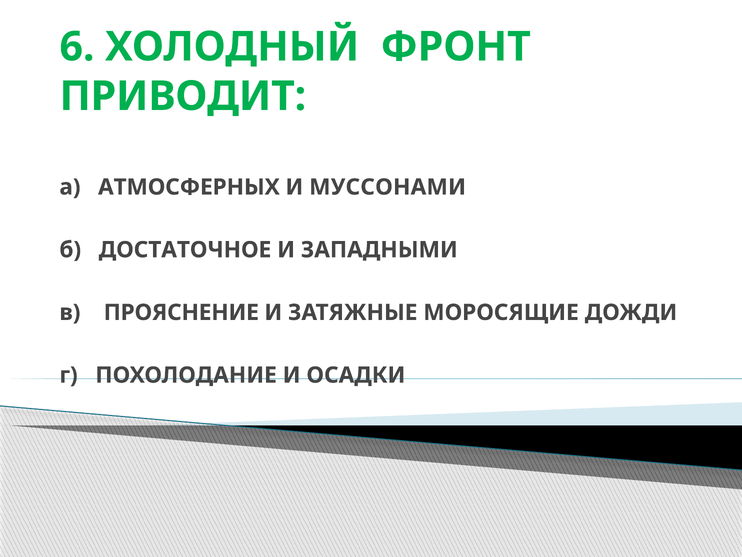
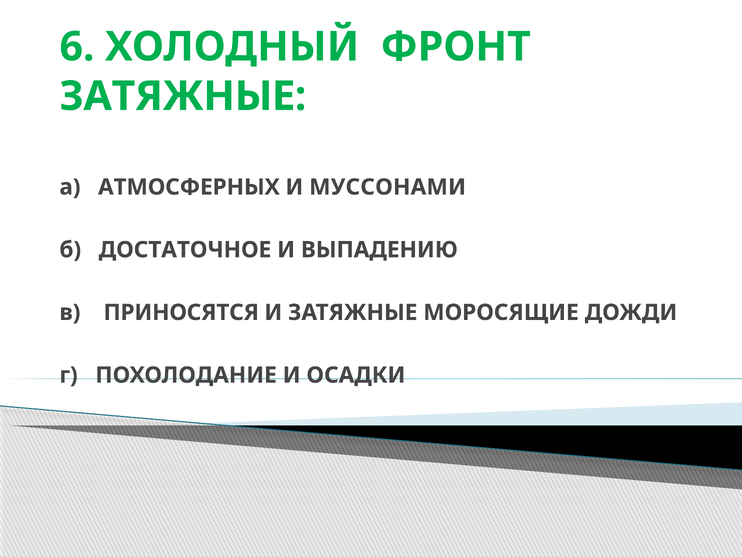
ПРИВОДИТ: ПРИВОДИТ -> ЗАТЯЖНЫЕ (183, 96)
ЗАПАДНЫМИ: ЗАПАДНЫМИ -> ВЫПАДЕНИЮ (379, 250)
ПРОЯСНЕНИЕ: ПРОЯСНЕНИЕ -> ПРИНОСЯТСЯ (181, 312)
